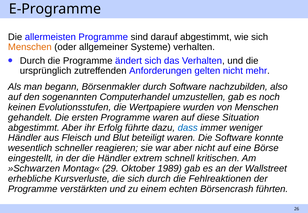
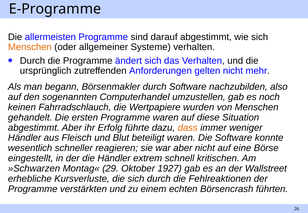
Evolutionsstufen: Evolutionsstufen -> Fahrradschlauch (75, 107)
dass colour: blue -> orange (188, 128)
1989: 1989 -> 1927 (170, 169)
